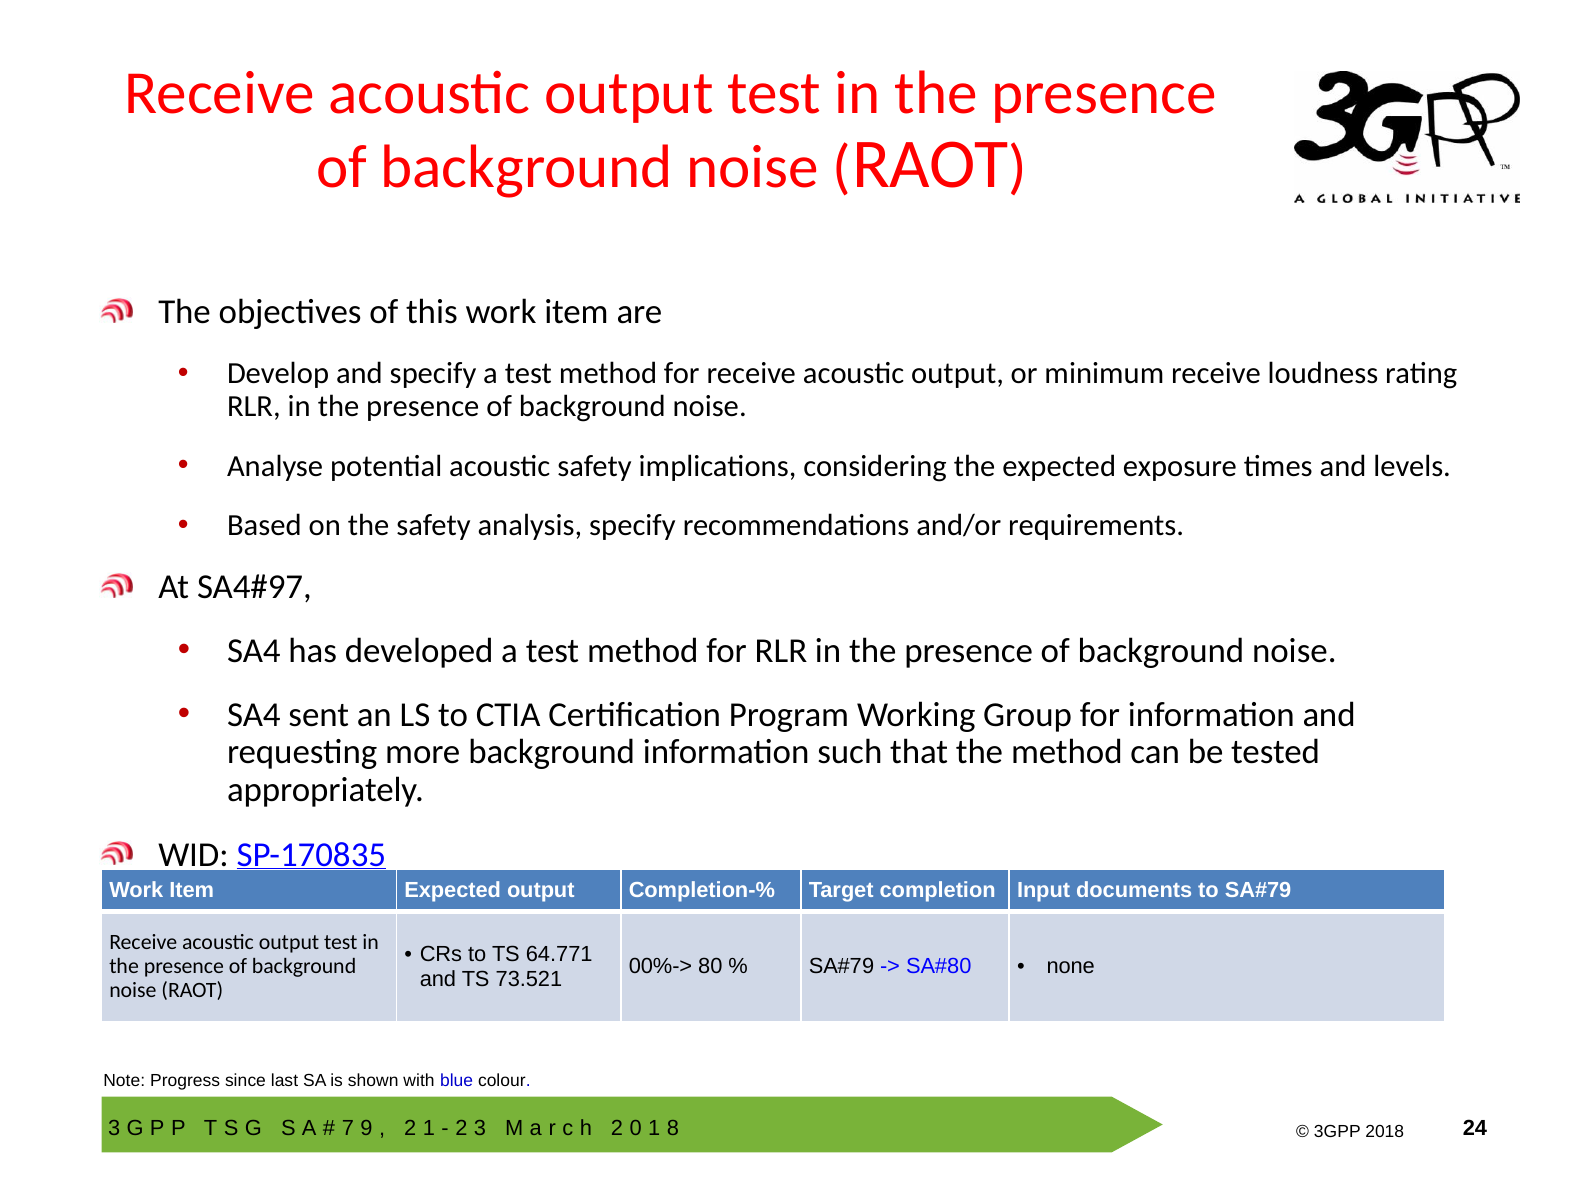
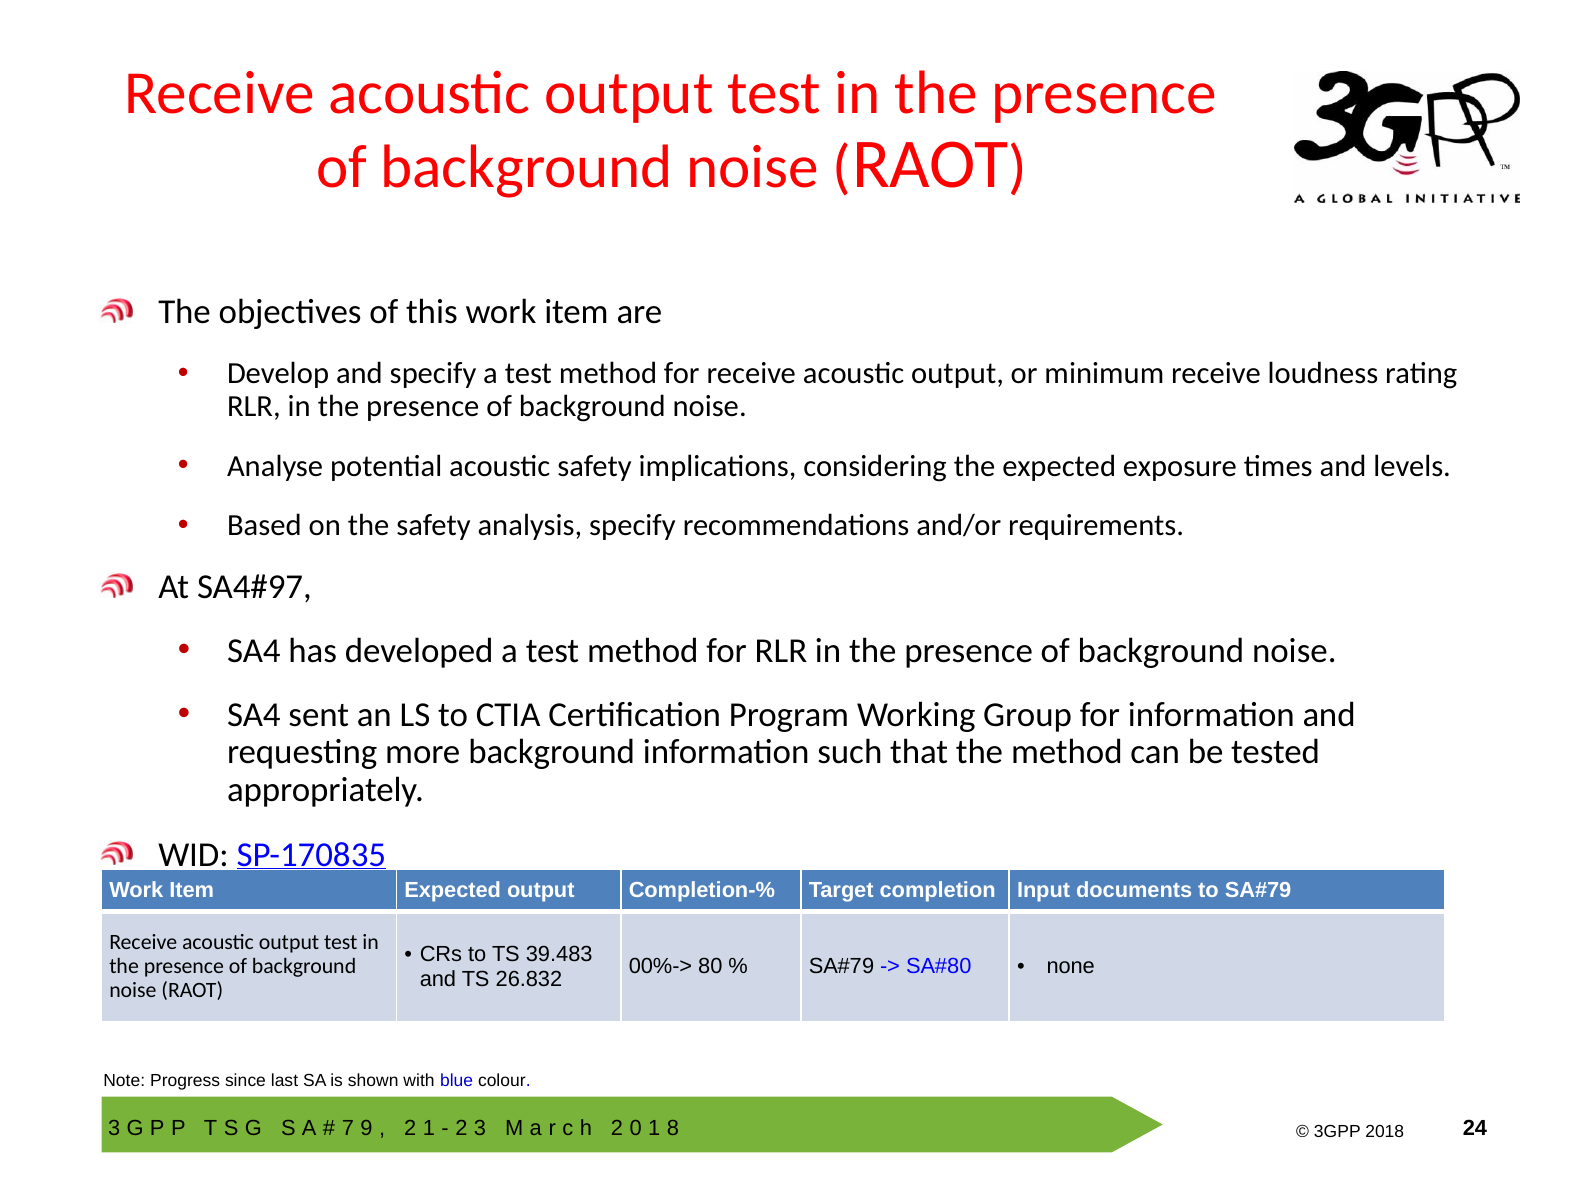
64.771: 64.771 -> 39.483 (559, 954)
73.521: 73.521 -> 26.832 (529, 979)
